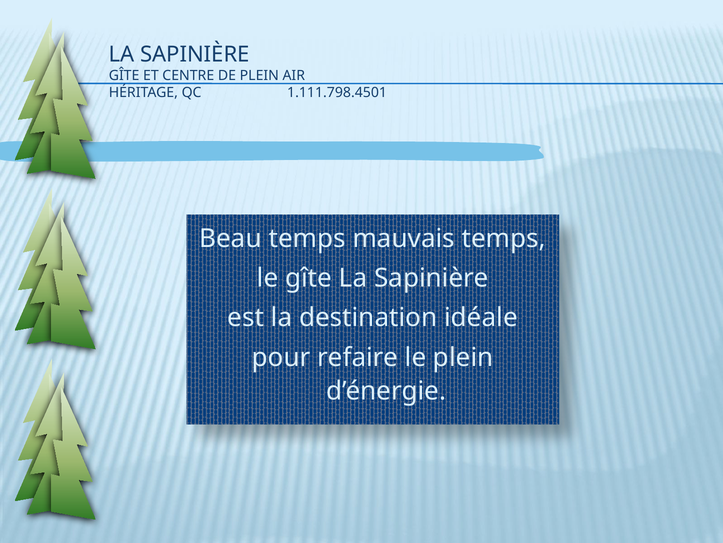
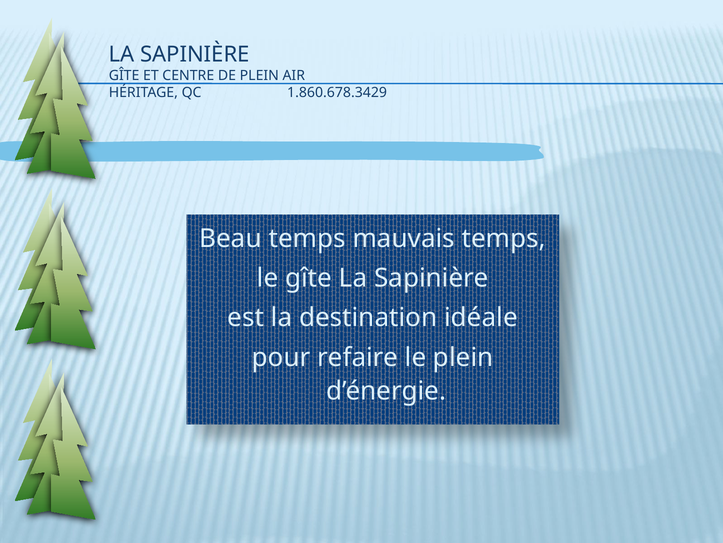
1.111.798.4501: 1.111.798.4501 -> 1.860.678.3429 (337, 92)
